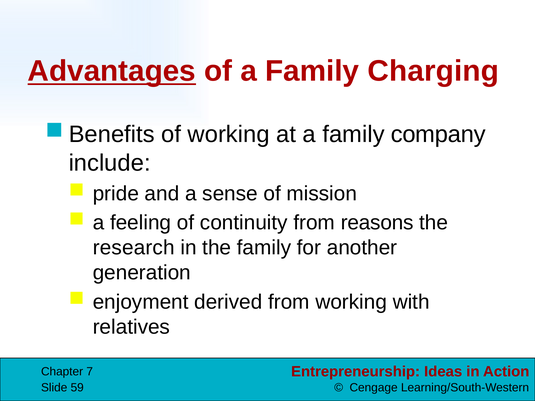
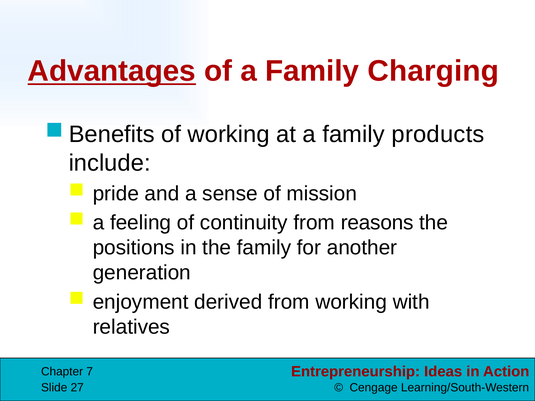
company: company -> products (438, 135)
research: research -> positions (134, 248)
59: 59 -> 27 (77, 388)
